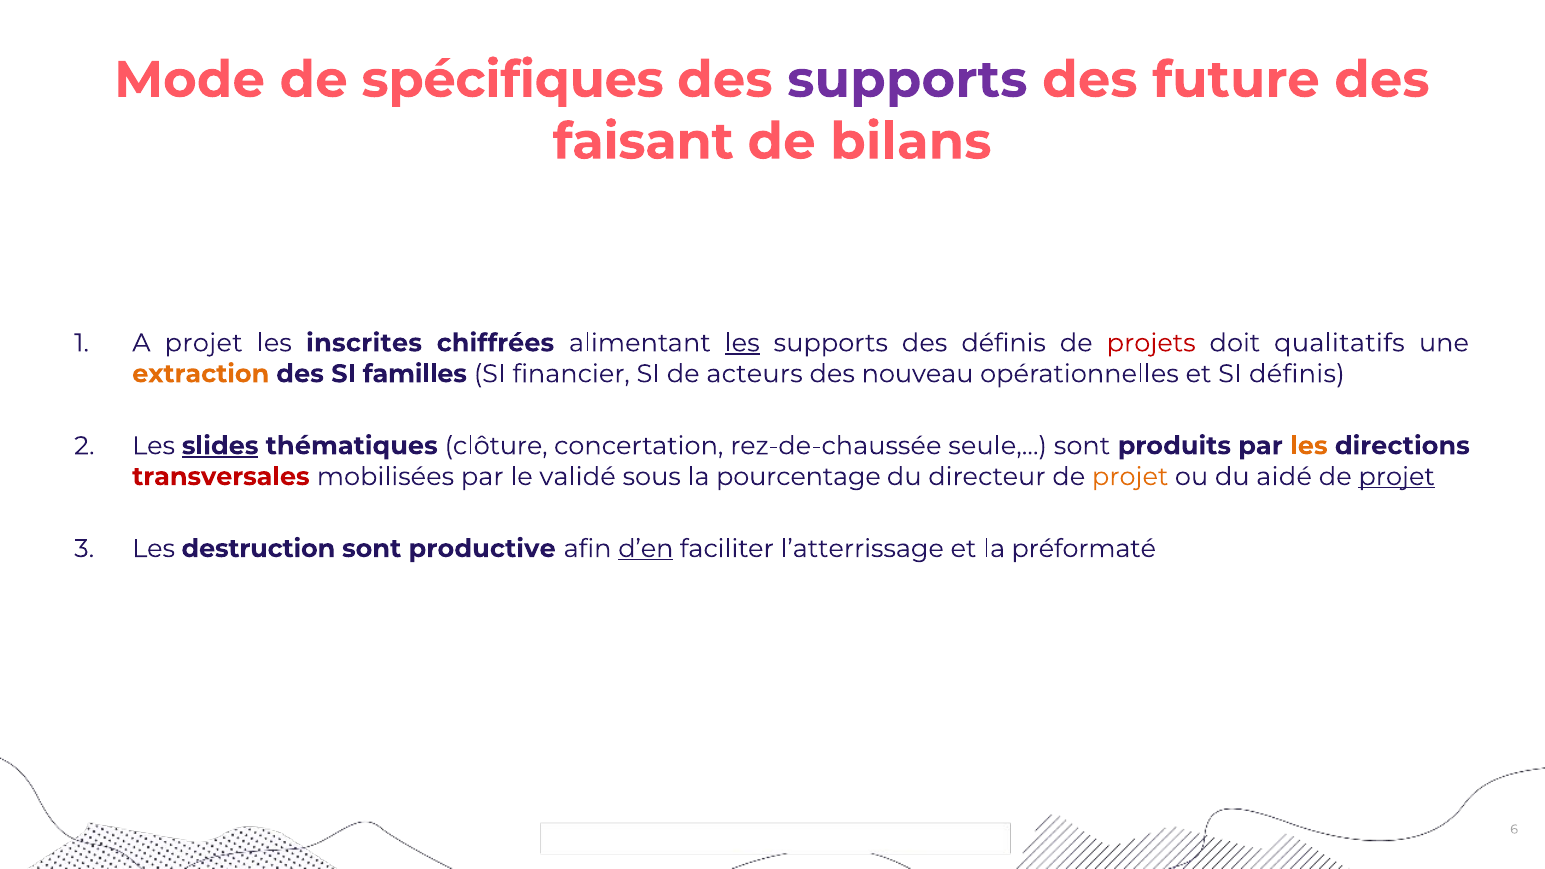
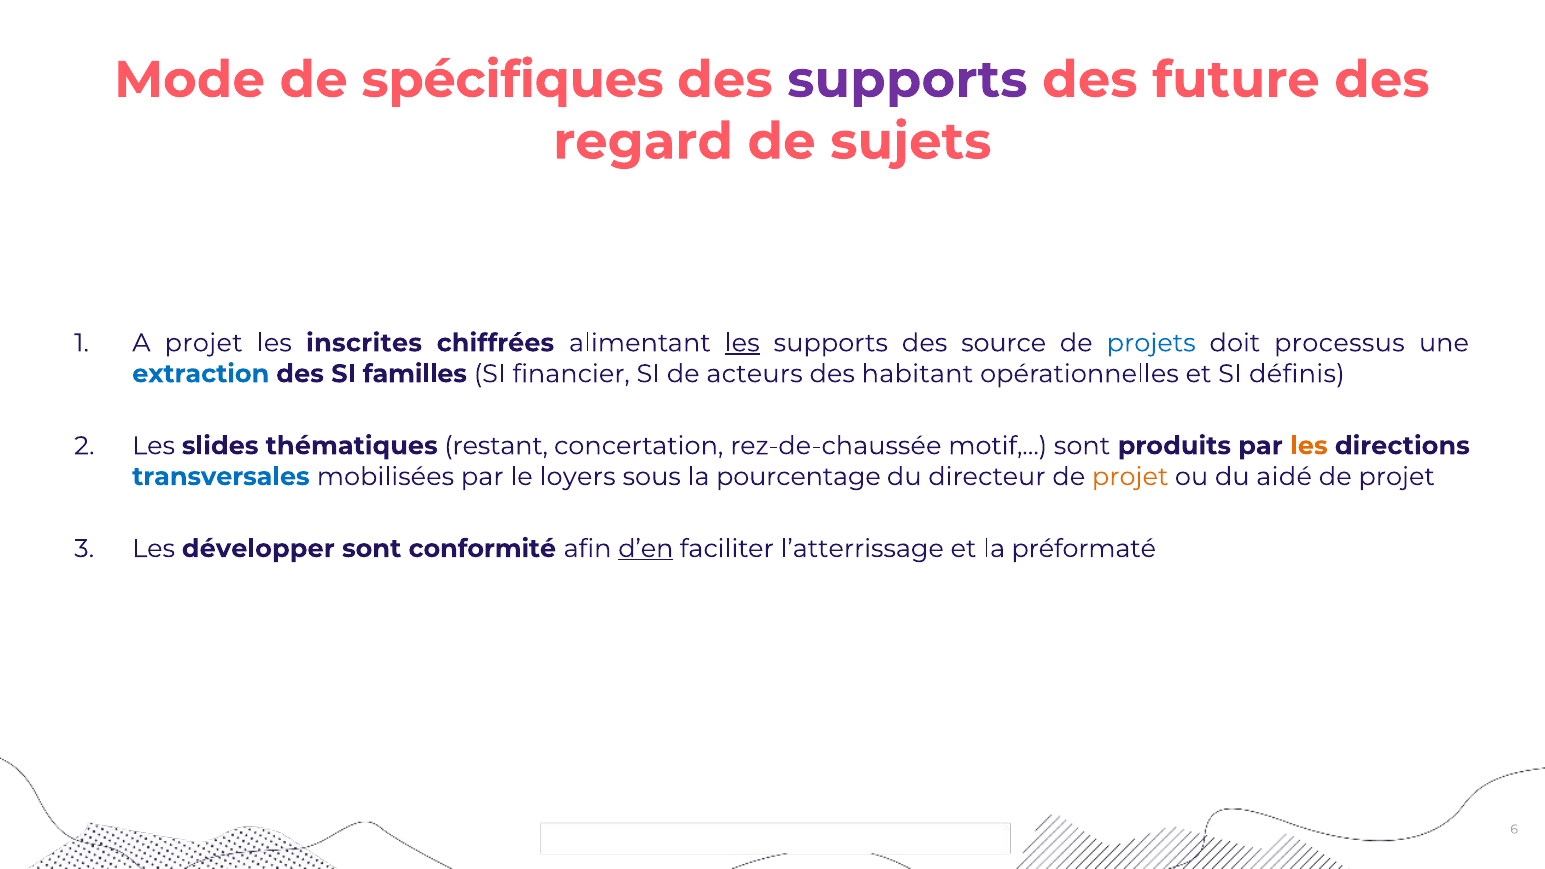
faisant: faisant -> regard (643, 142)
bilans: bilans -> sujets (911, 142)
des définis: définis -> source (1004, 343)
projets colour: red -> blue (1151, 343)
qualitatifs: qualitatifs -> processus (1339, 343)
extraction colour: orange -> blue (201, 374)
nouveau: nouveau -> habitant (917, 374)
slides underline: present -> none (220, 446)
clôture: clôture -> restant (496, 446)
seule,…: seule,… -> motif,… (998, 446)
transversales colour: red -> blue (221, 477)
validé: validé -> loyers (578, 477)
projet underline: present -> none (1397, 477)
destruction: destruction -> développer (258, 549)
productive: productive -> conformité (482, 549)
